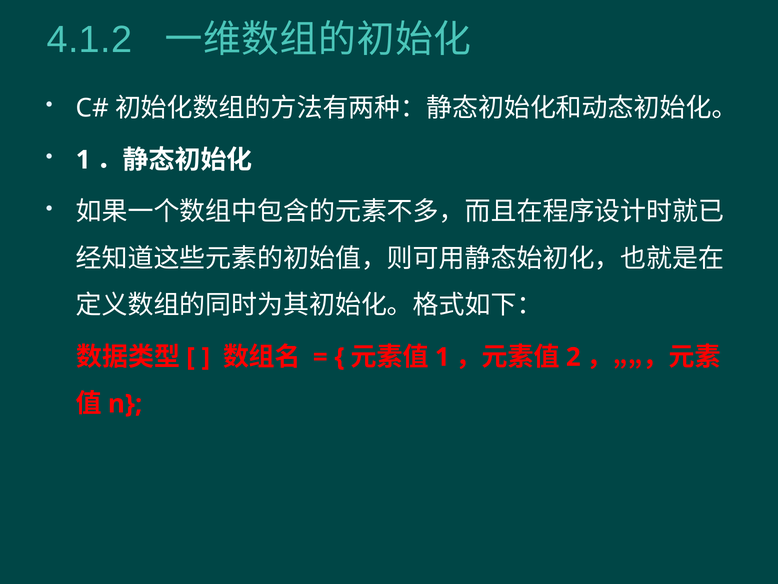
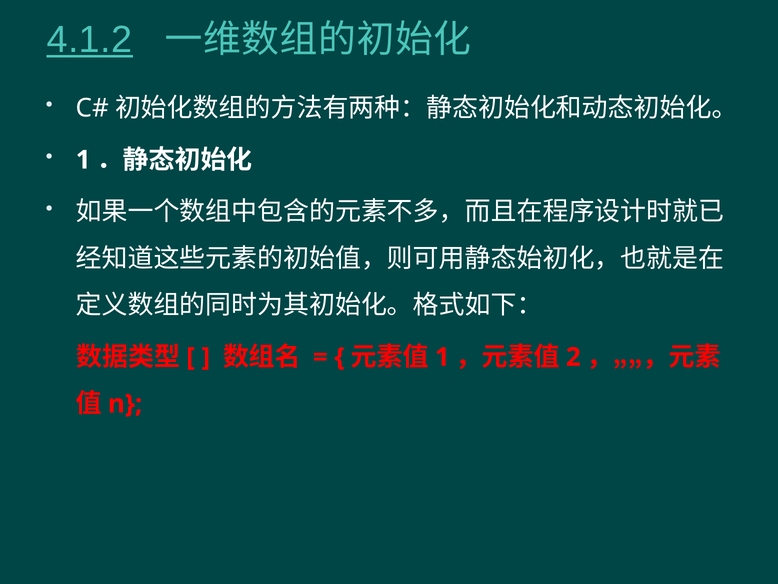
4.1.2 underline: none -> present (89, 40)
